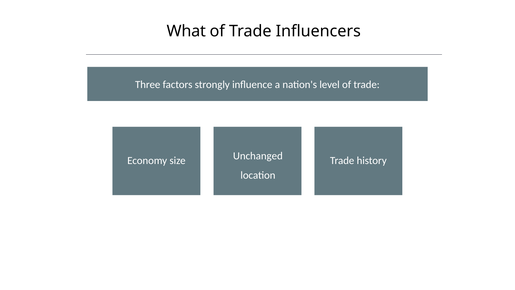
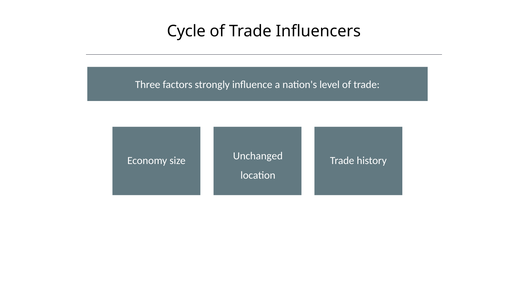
What: What -> Cycle (186, 31)
